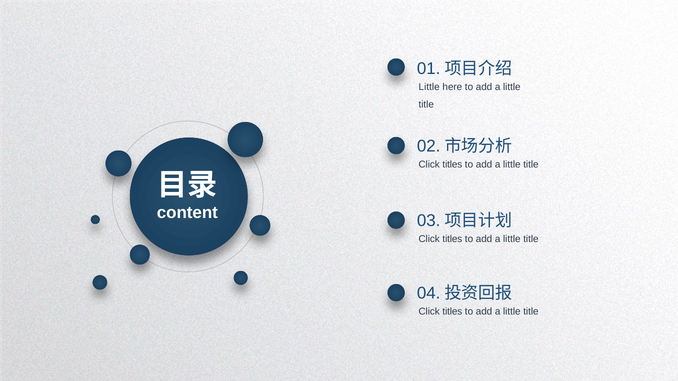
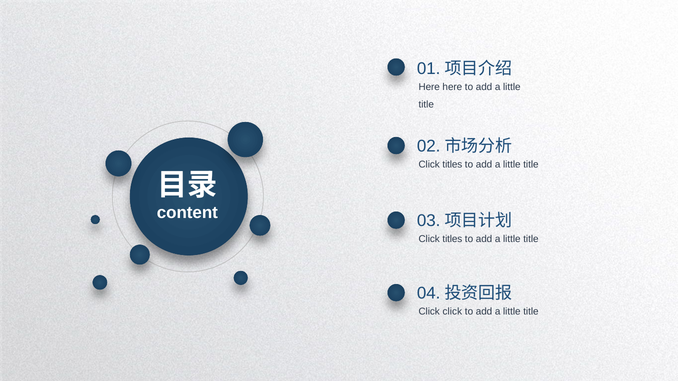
Little: Little -> Here (429, 87)
titles: titles -> click (452, 312)
